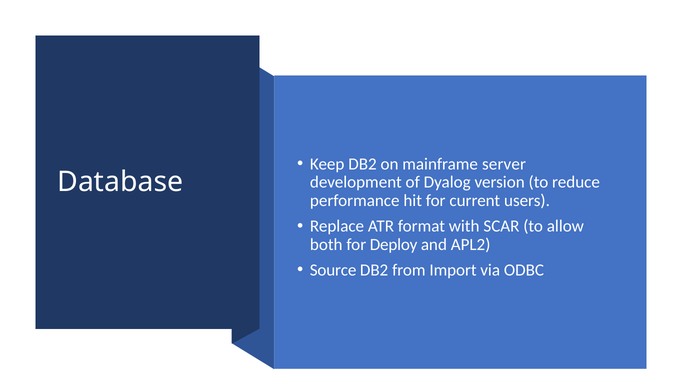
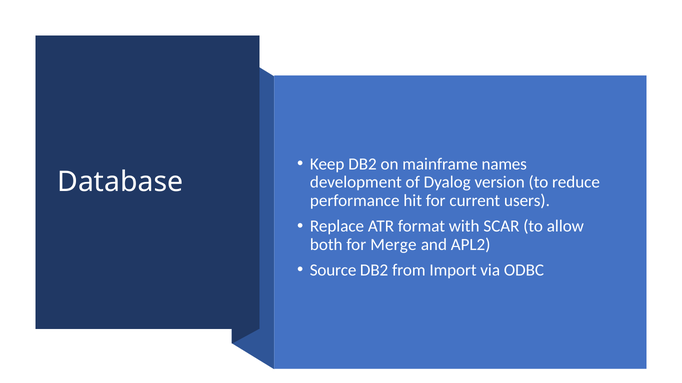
server: server -> names (504, 164)
Deploy: Deploy -> Merge (393, 245)
